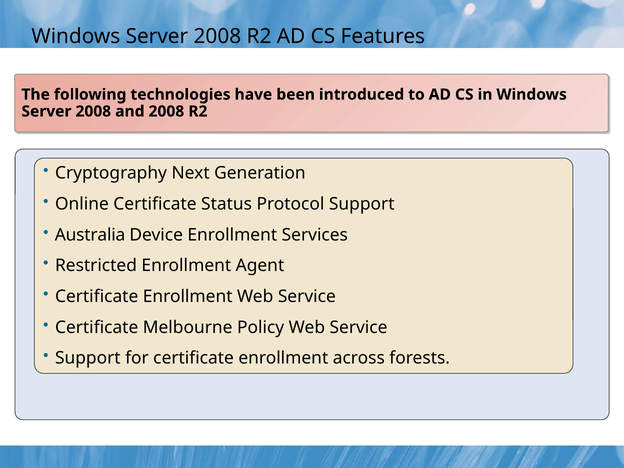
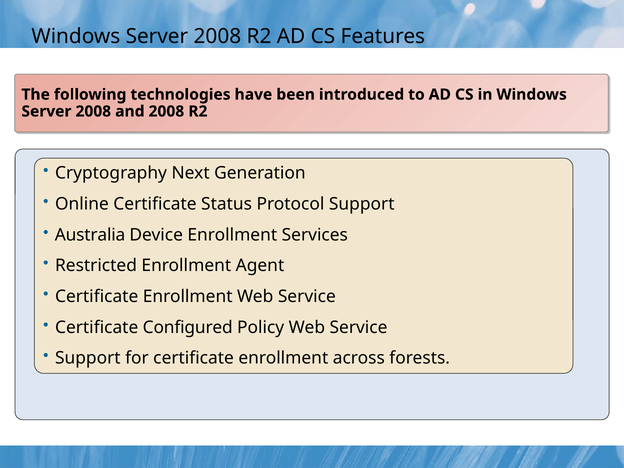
Melbourne: Melbourne -> Configured (188, 327)
